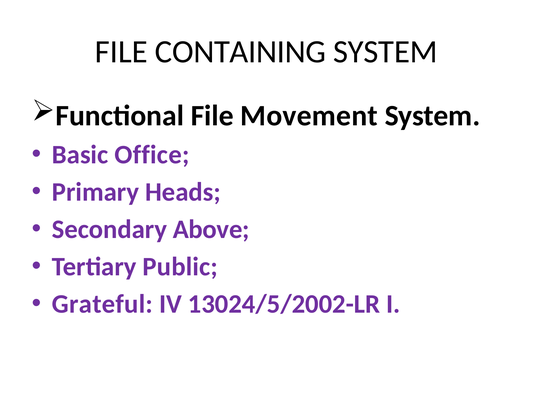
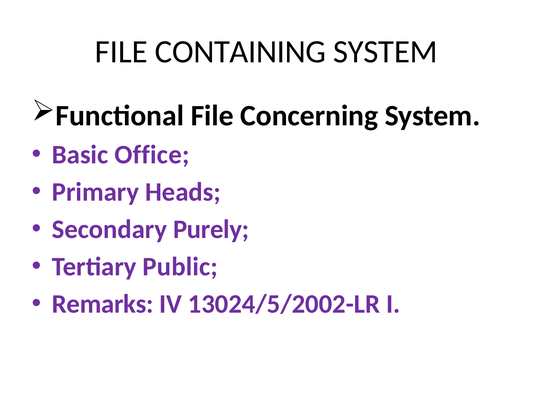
Movement: Movement -> Concerning (309, 116)
Above: Above -> Purely (211, 229)
Grateful: Grateful -> Remarks (103, 304)
